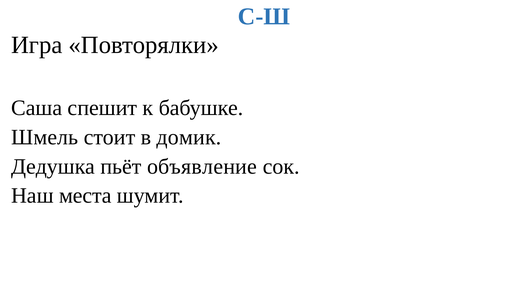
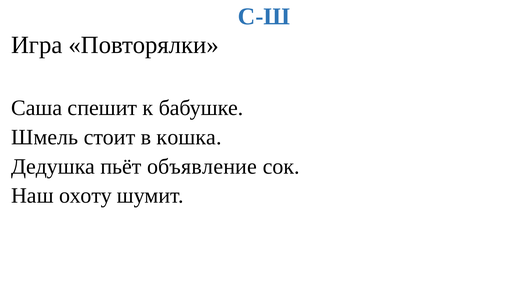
домик: домик -> кошка (189, 137)
места: места -> охоту (85, 196)
